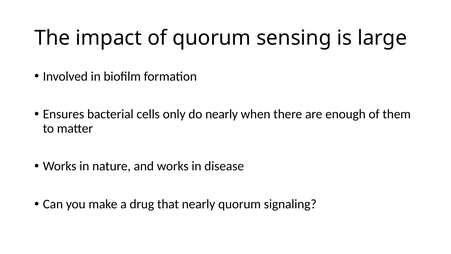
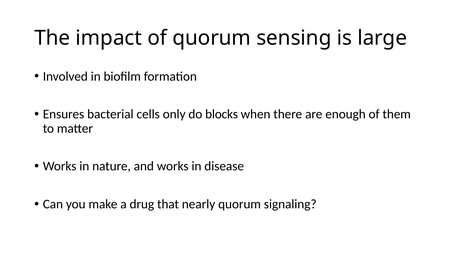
do nearly: nearly -> blocks (222, 114)
